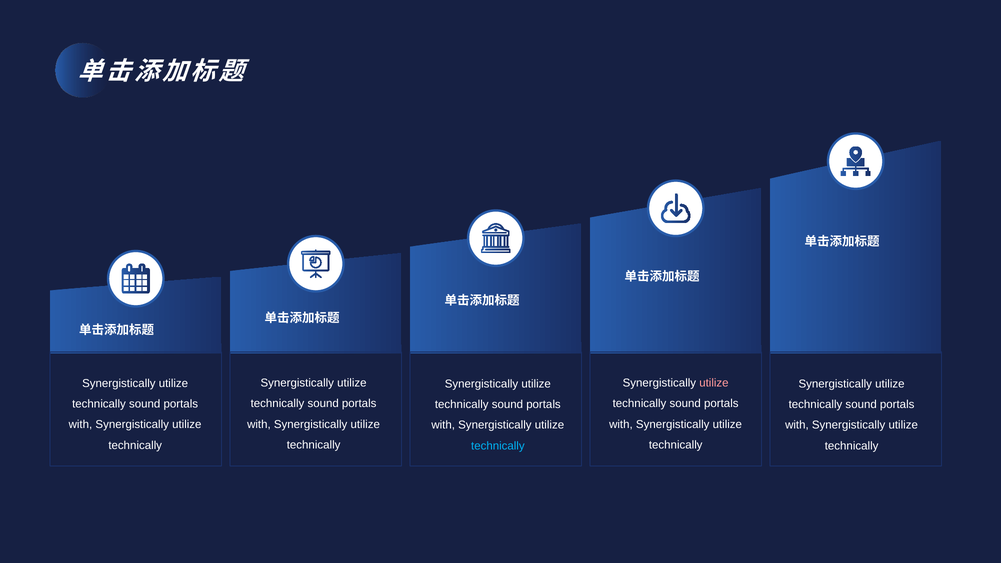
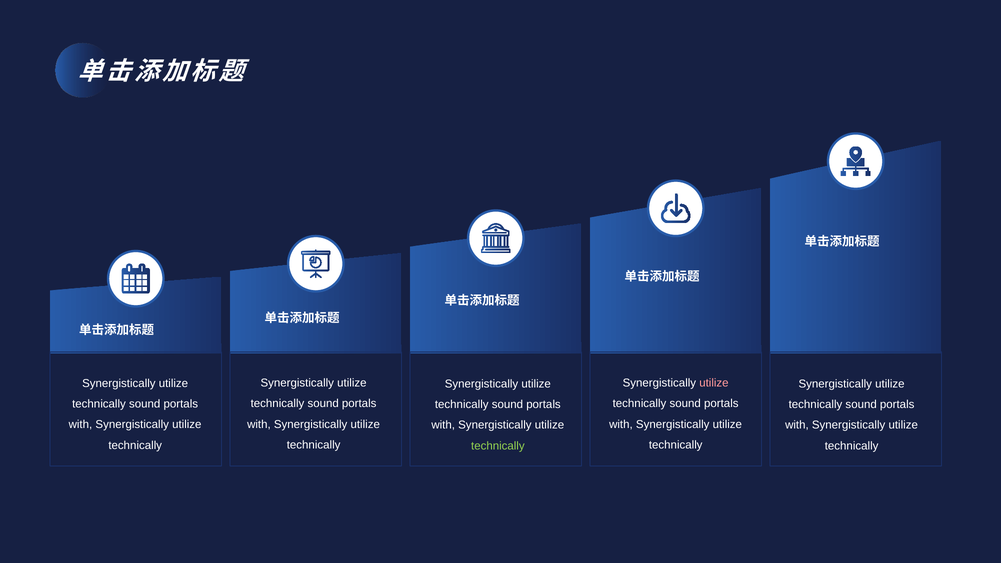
technically colour: light blue -> light green (498, 446)
